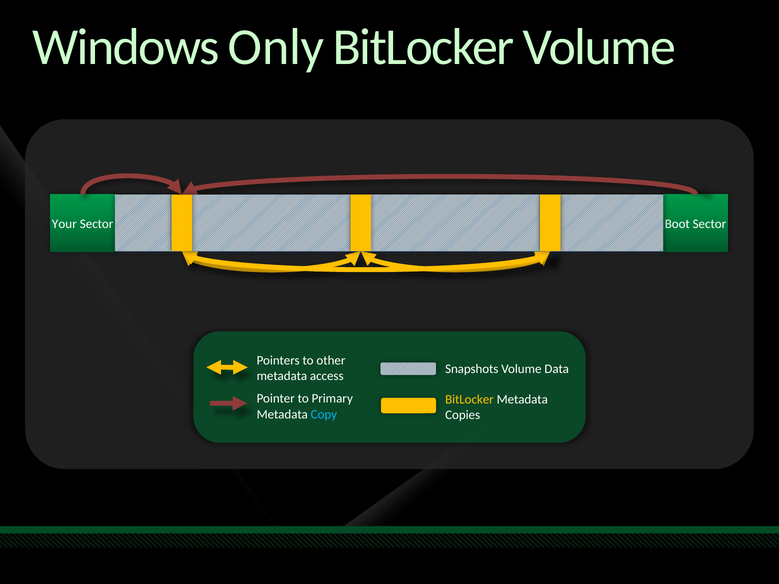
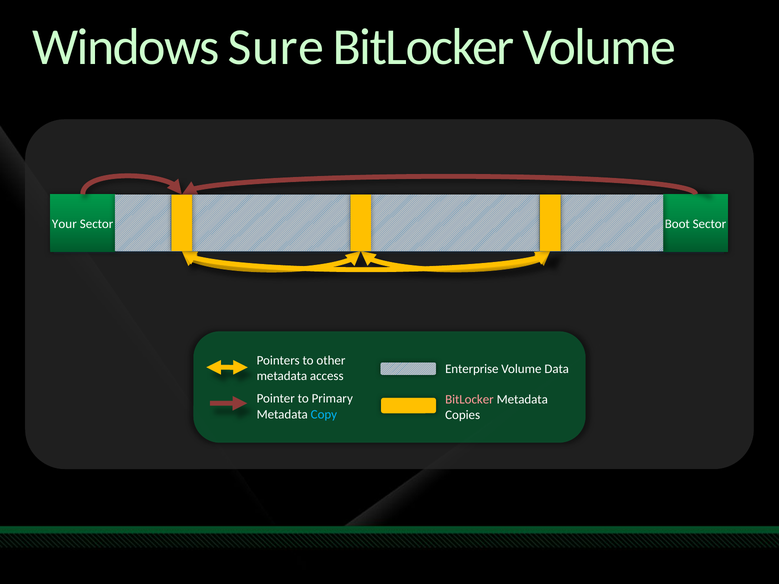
Only: Only -> Sure (276, 47)
Snapshots: Snapshots -> Enterprise (472, 369)
BitLocker colour: yellow -> pink (469, 400)
